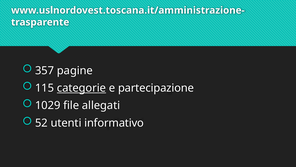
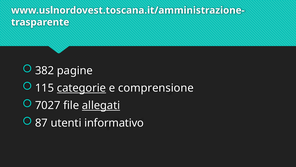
357: 357 -> 382 (45, 70)
partecipazione: partecipazione -> comprensione (156, 88)
1029: 1029 -> 7027 (48, 105)
allegati underline: none -> present (101, 105)
52: 52 -> 87 (41, 123)
